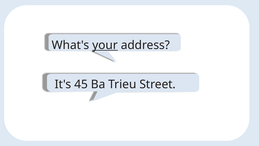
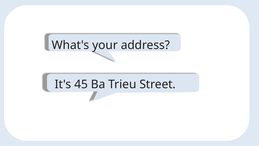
your underline: present -> none (105, 45)
